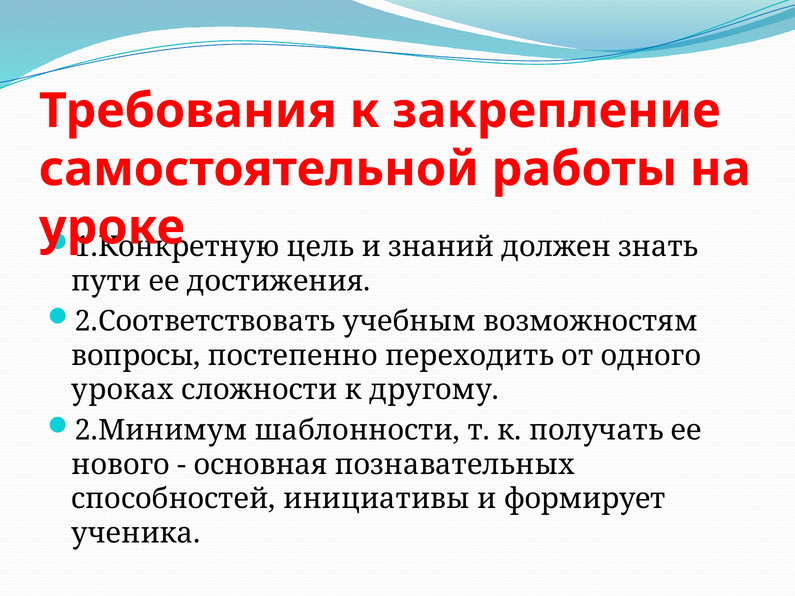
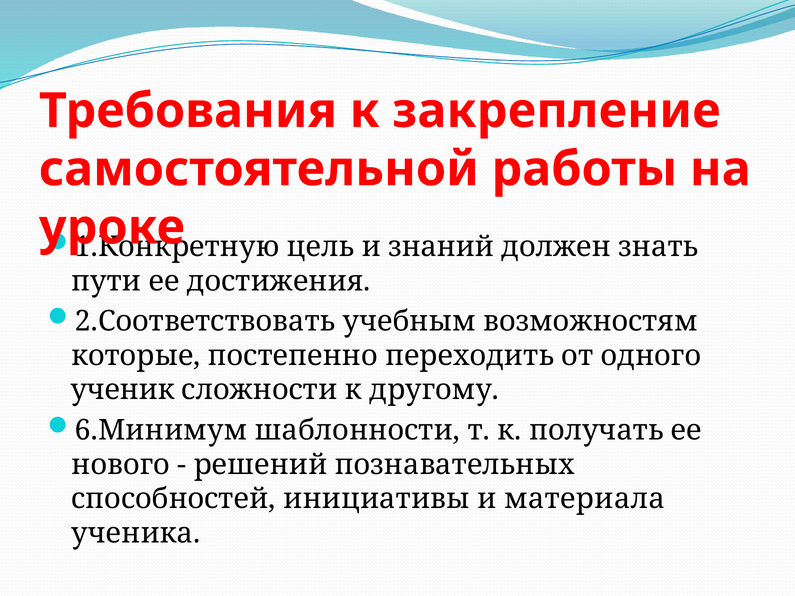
вопросы: вопросы -> которые (136, 356)
уроках: уроках -> ученик (123, 390)
2.Минимум: 2.Минимум -> 6.Минимум (161, 430)
основная: основная -> решений (261, 465)
формирует: формирует -> материала (585, 499)
